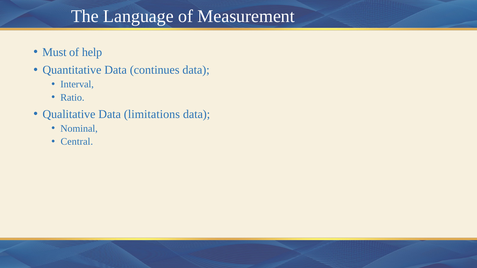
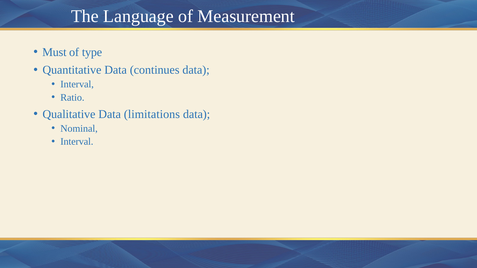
help: help -> type (92, 52)
Central: Central -> Interval (77, 142)
